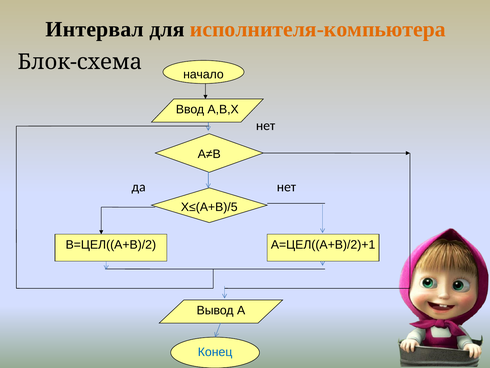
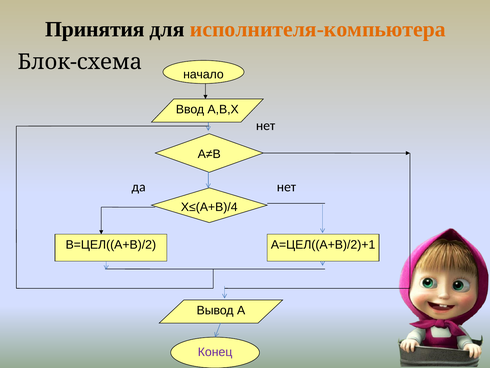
Интервал: Интервал -> Принятия (95, 29)
Х≤(А+В)/5: Х≤(А+В)/5 -> Х≤(А+В)/4 (209, 207)
Конец colour: blue -> purple (215, 352)
